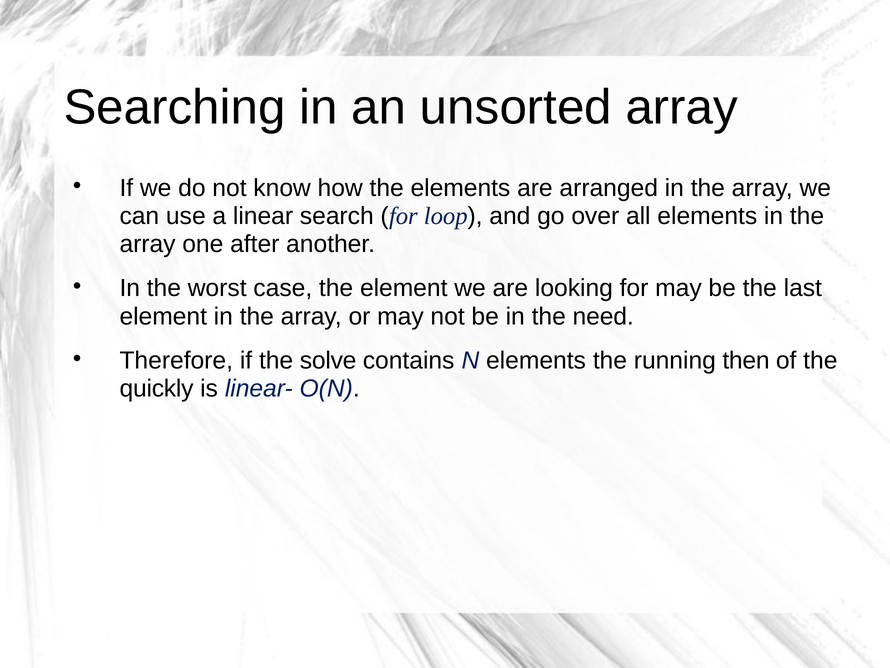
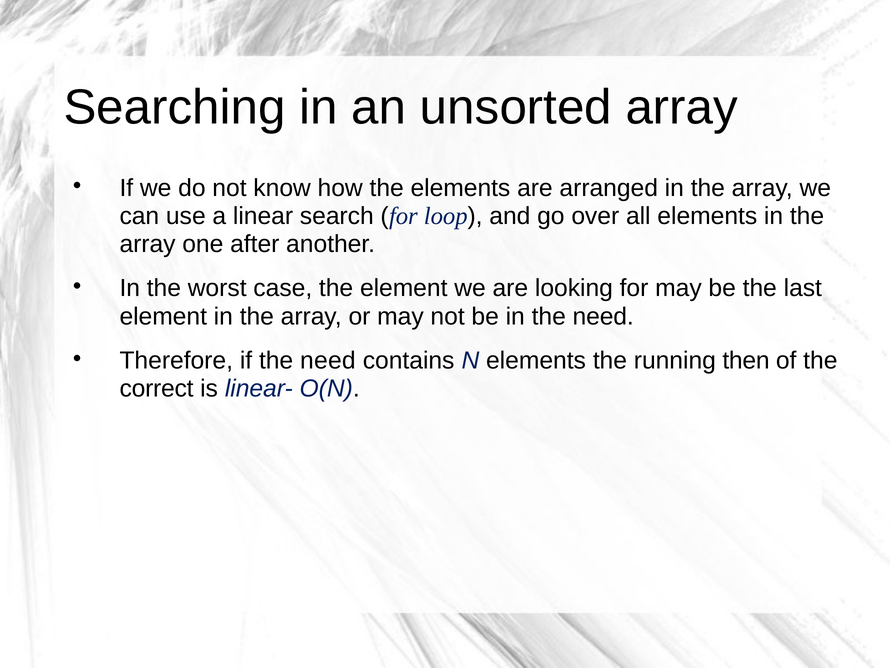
if the solve: solve -> need (328, 360)
quickly: quickly -> correct (157, 388)
